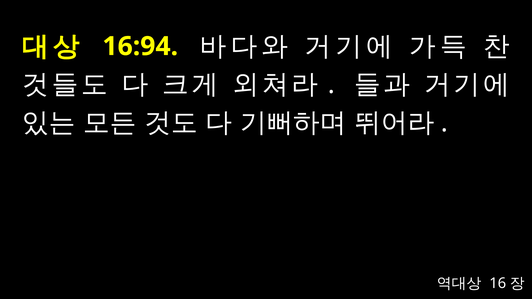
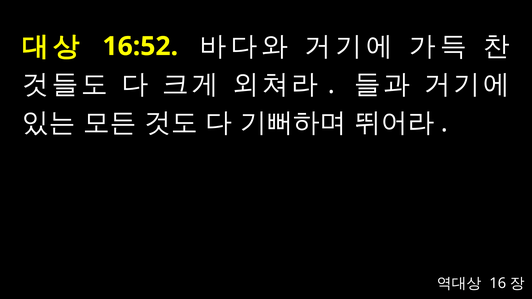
16:94: 16:94 -> 16:52 (140, 46)
